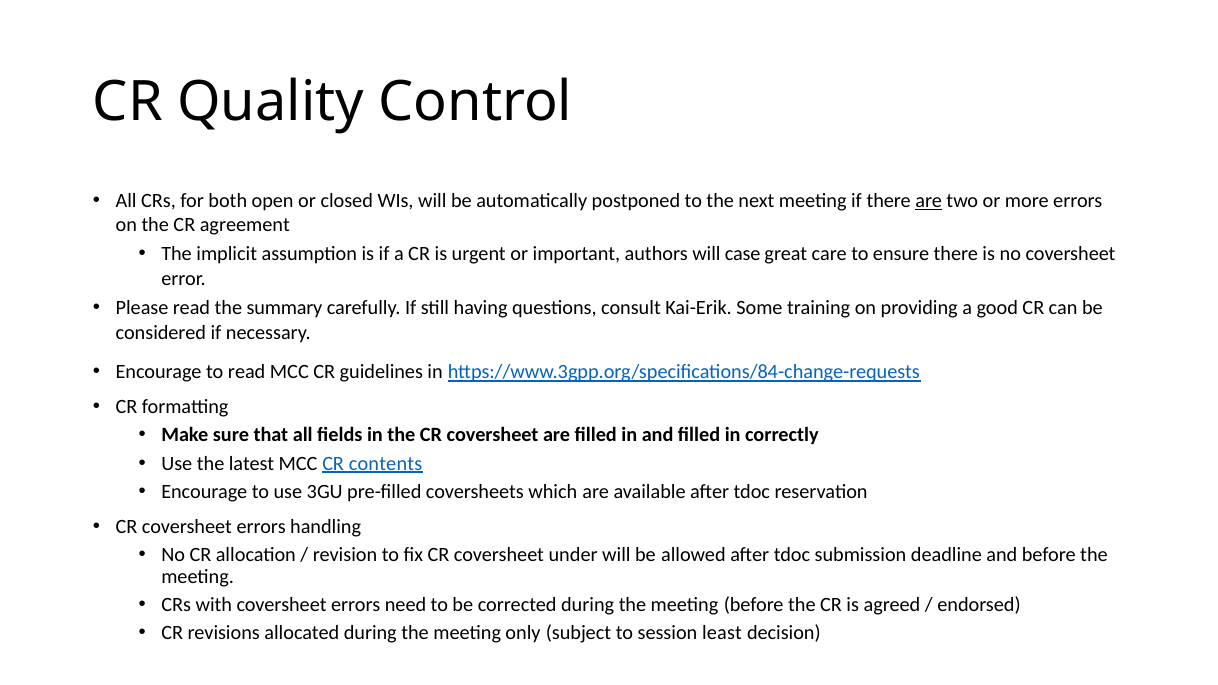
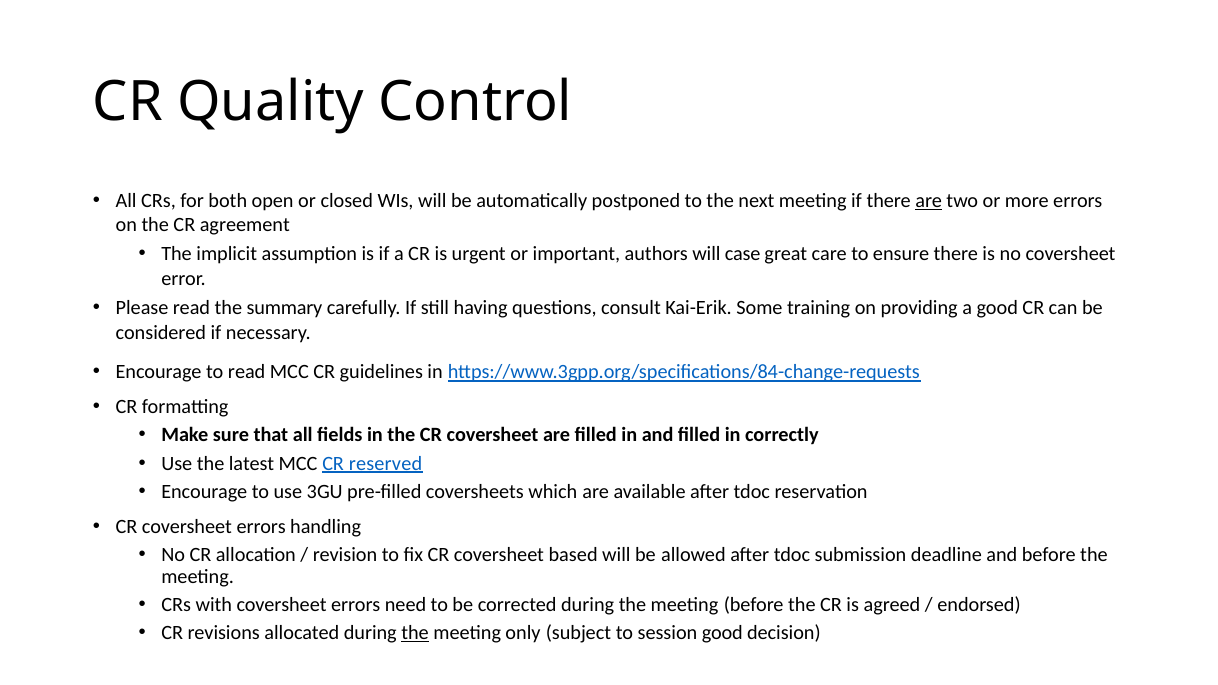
contents: contents -> reserved (386, 464)
under: under -> based (573, 555)
the underline: none -> present (415, 633)
session least: least -> good (722, 633)
